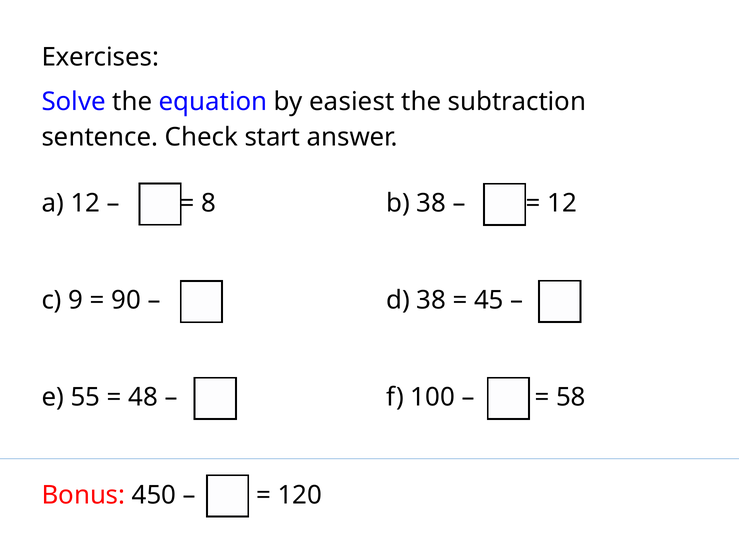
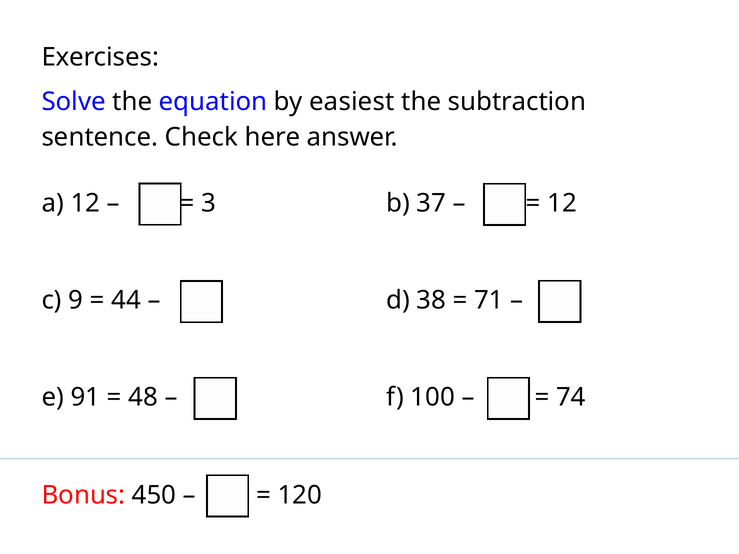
start: start -> here (272, 137)
8: 8 -> 3 (209, 203)
b 38: 38 -> 37 (431, 203)
90: 90 -> 44 (126, 300)
45: 45 -> 71 (489, 300)
55: 55 -> 91 (85, 397)
58: 58 -> 74 (571, 397)
